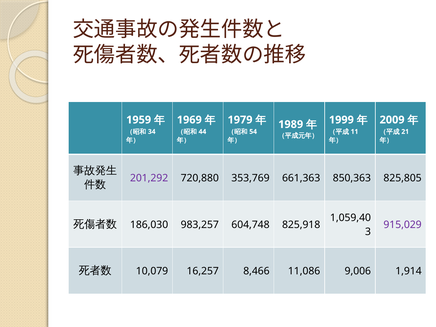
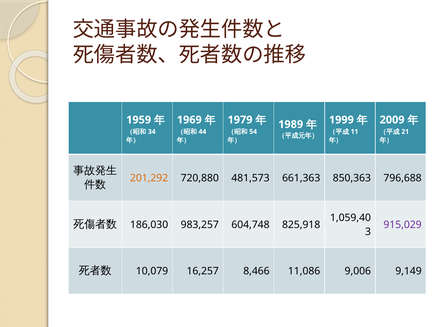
201,292 colour: purple -> orange (149, 178)
353,769: 353,769 -> 481,573 (250, 178)
825,805: 825,805 -> 796,688 (403, 178)
1,914: 1,914 -> 9,149 (408, 271)
